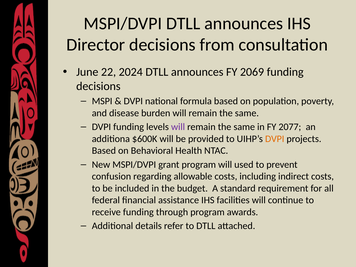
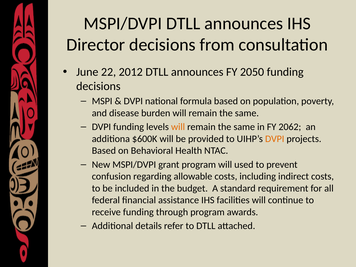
2024: 2024 -> 2012 (131, 72)
2069: 2069 -> 2050 (252, 72)
will colour: purple -> orange (178, 127)
2077: 2077 -> 2062 (290, 127)
